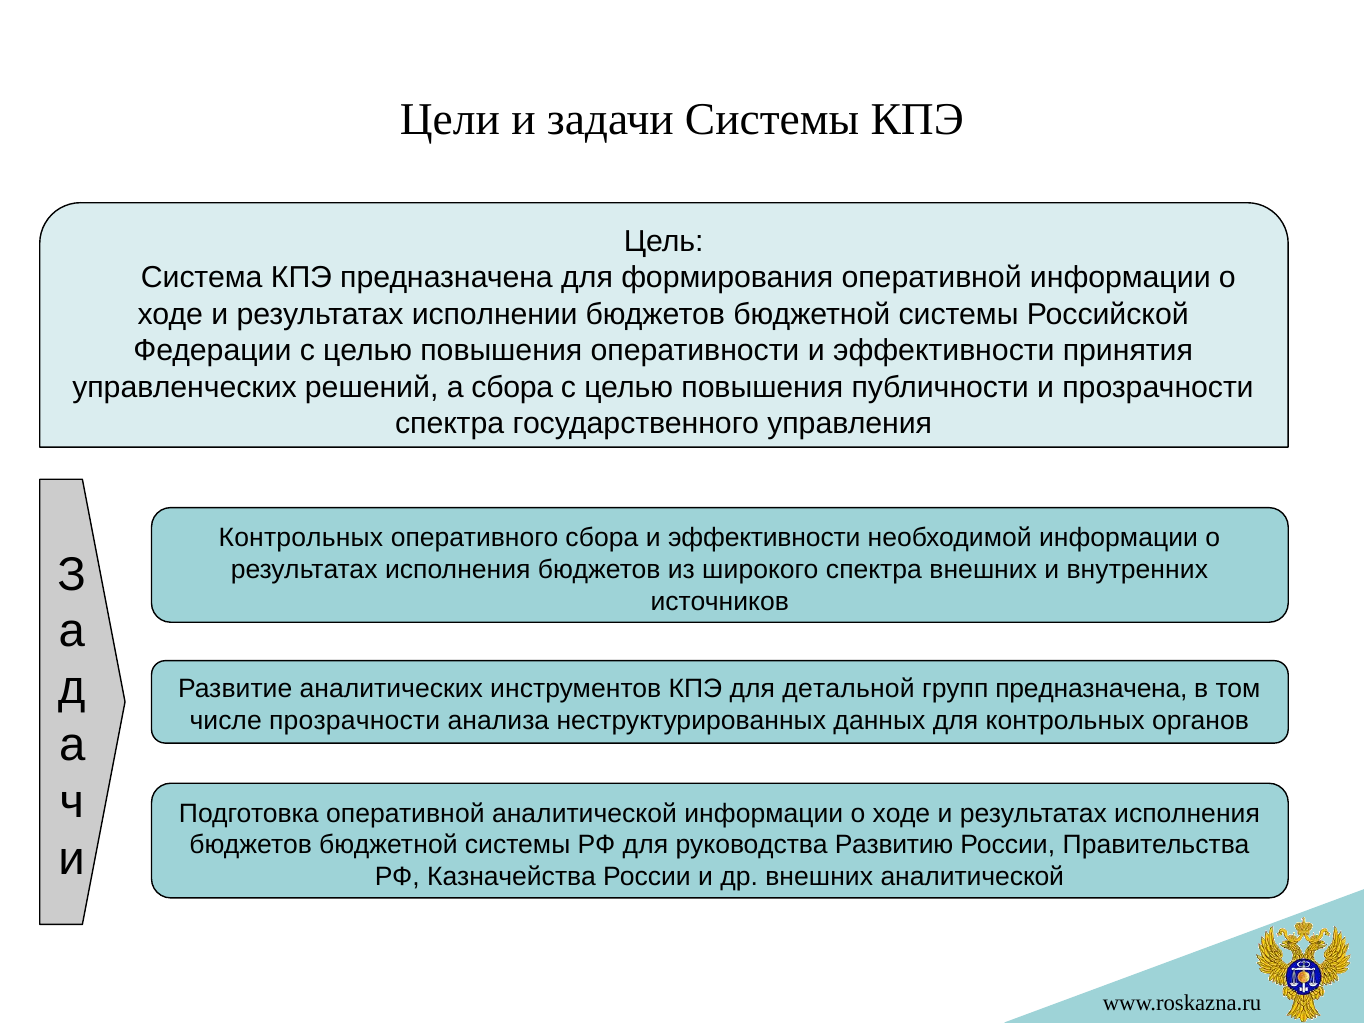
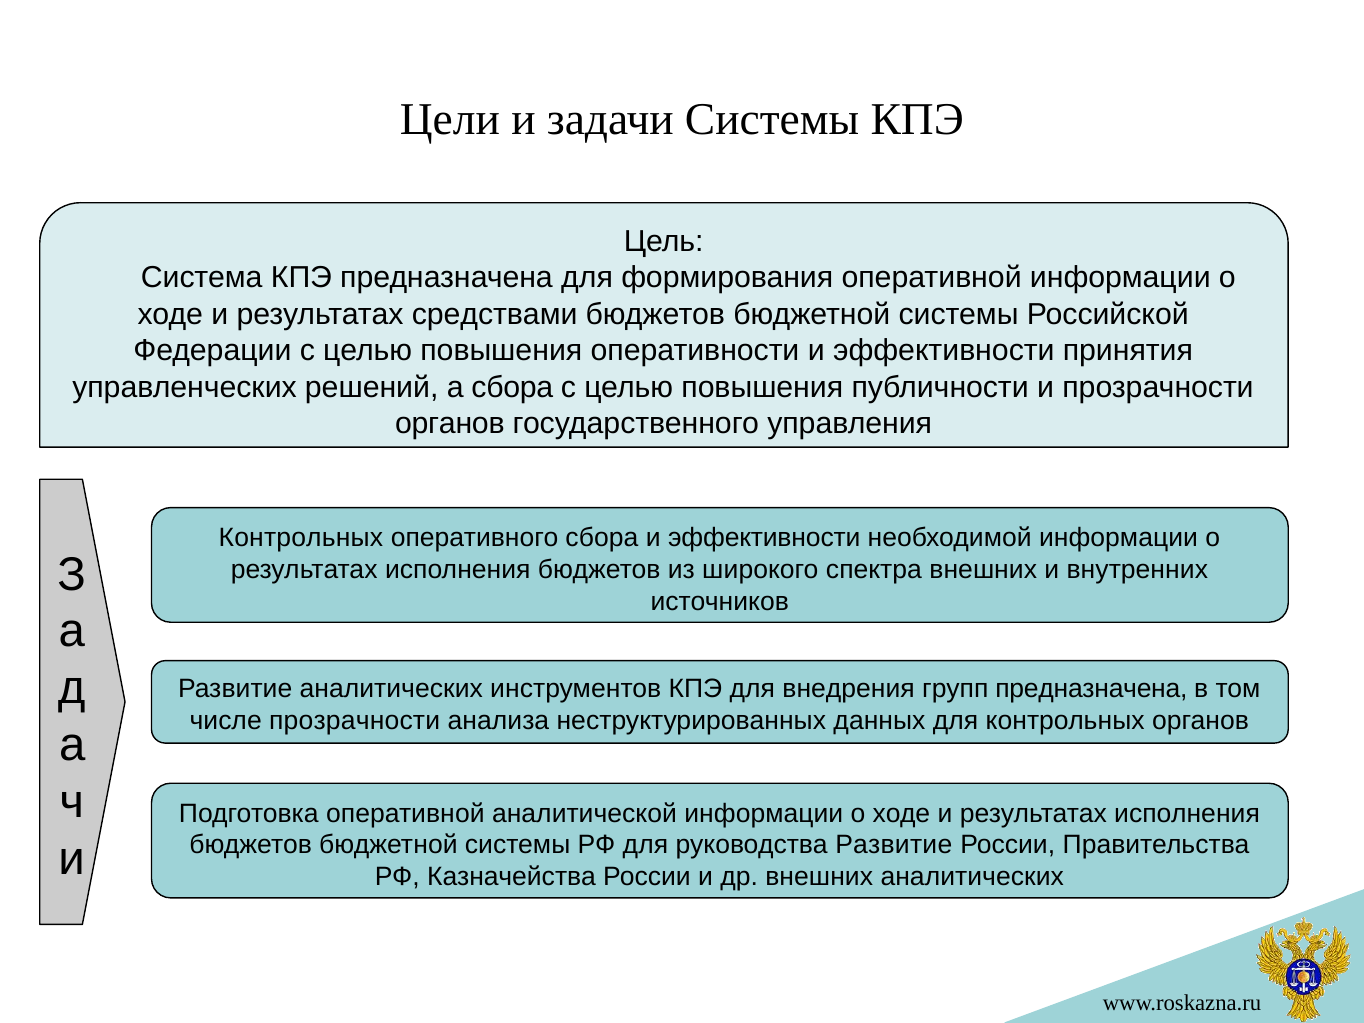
исполнении: исполнении -> средствами (495, 314)
спектра: спектра -> органов (450, 423)
детальной: детальной -> внедрения (849, 689)
руководства Развитию: Развитию -> Развитие (894, 845)
внешних аналитической: аналитической -> аналитических (972, 877)
